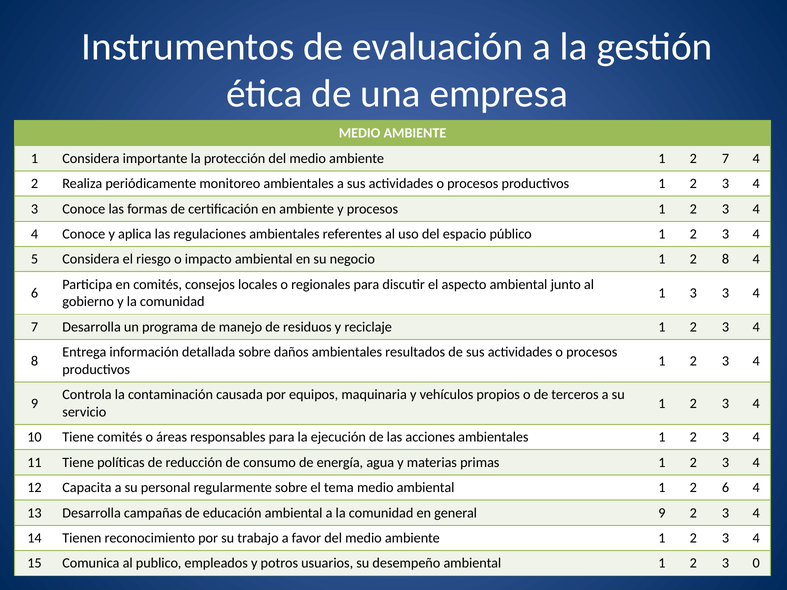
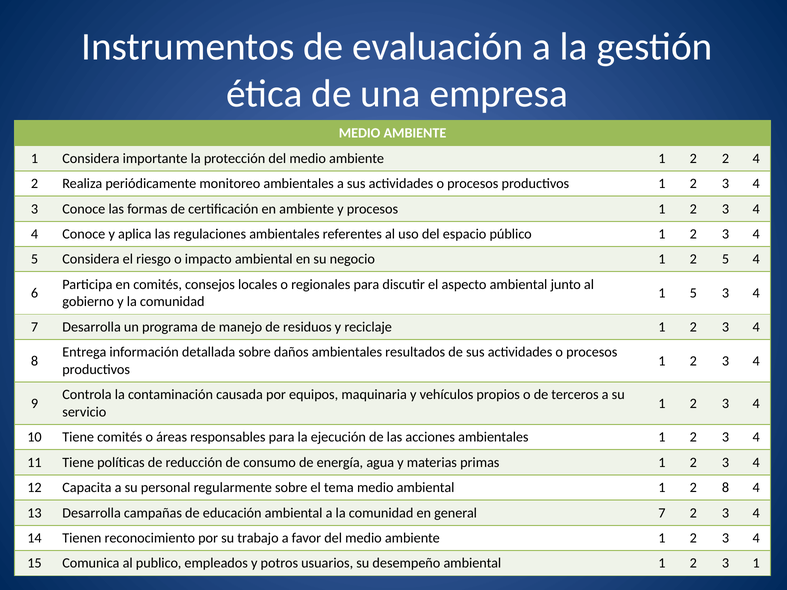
2 7: 7 -> 2 (726, 158)
2 8: 8 -> 5 (726, 259)
1 3: 3 -> 5 (693, 293)
2 6: 6 -> 8 (726, 488)
general 9: 9 -> 7 (662, 513)
3 0: 0 -> 1 (756, 564)
